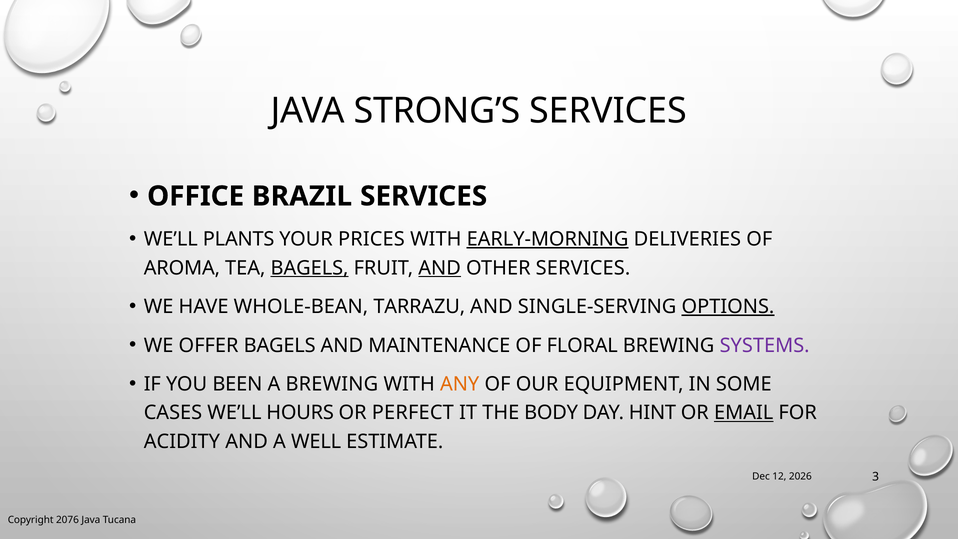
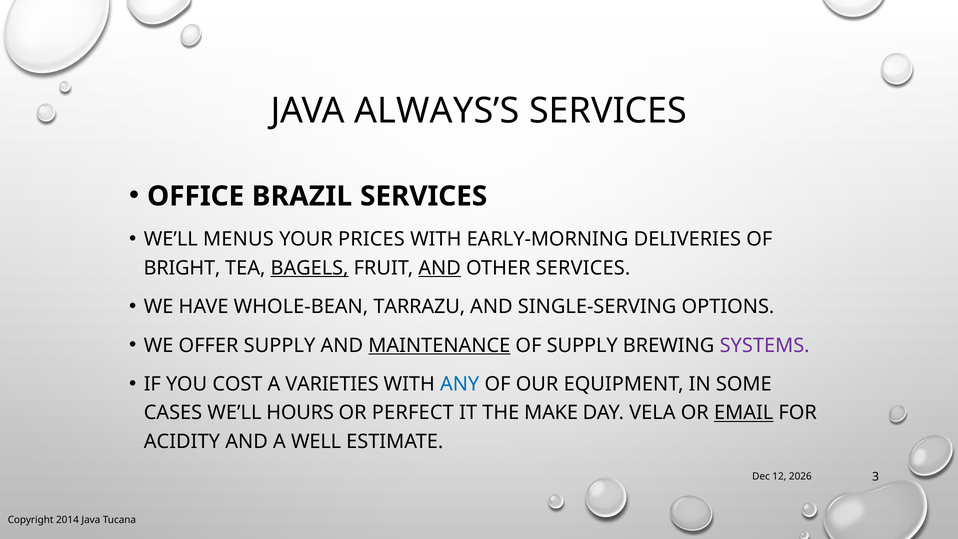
STRONG’S: STRONG’S -> ALWAYS’S (437, 111)
PLANTS: PLANTS -> MENUS (238, 239)
EARLY-MORNING underline: present -> none (548, 239)
AROMA: AROMA -> BRIGHT (182, 268)
OPTIONS underline: present -> none (728, 307)
OFFER BAGELS: BAGELS -> SUPPLY (280, 345)
MAINTENANCE underline: none -> present (439, 345)
OF FLORAL: FLORAL -> SUPPLY (582, 345)
BEEN: BEEN -> COST (237, 384)
A BREWING: BREWING -> VARIETIES (332, 384)
ANY colour: orange -> blue (460, 384)
BODY: BODY -> MAKE (551, 413)
HINT: HINT -> VELA (652, 413)
2076: 2076 -> 2014 (67, 520)
